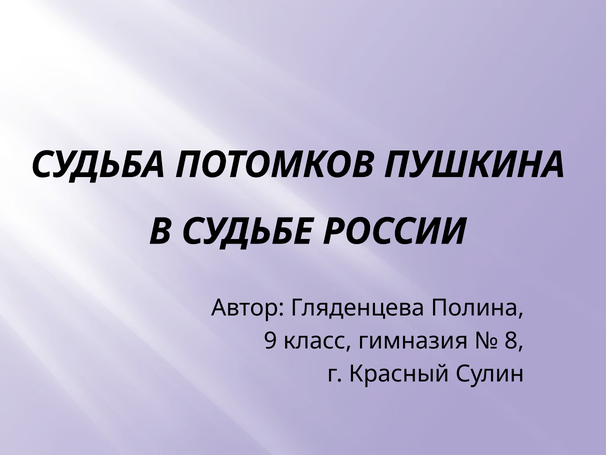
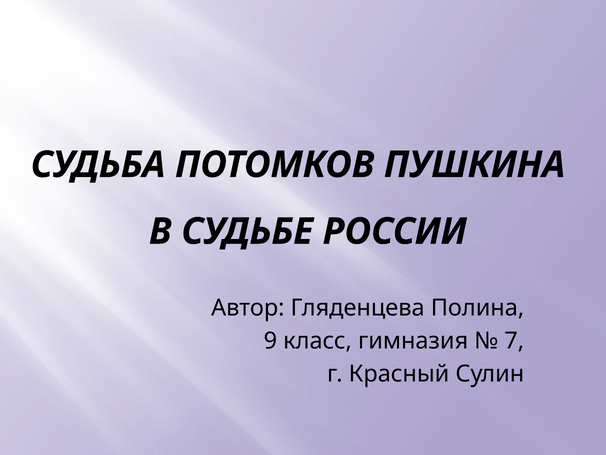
8: 8 -> 7 (514, 340)
